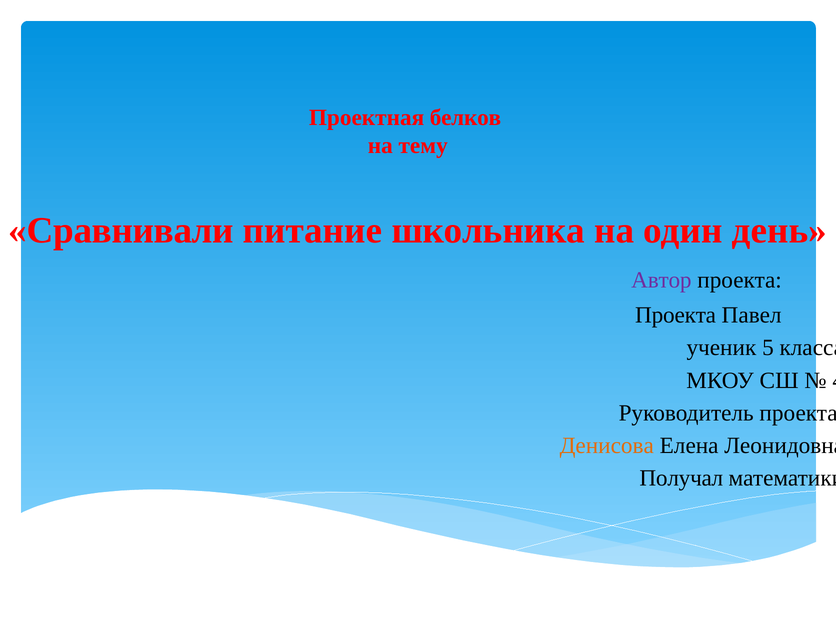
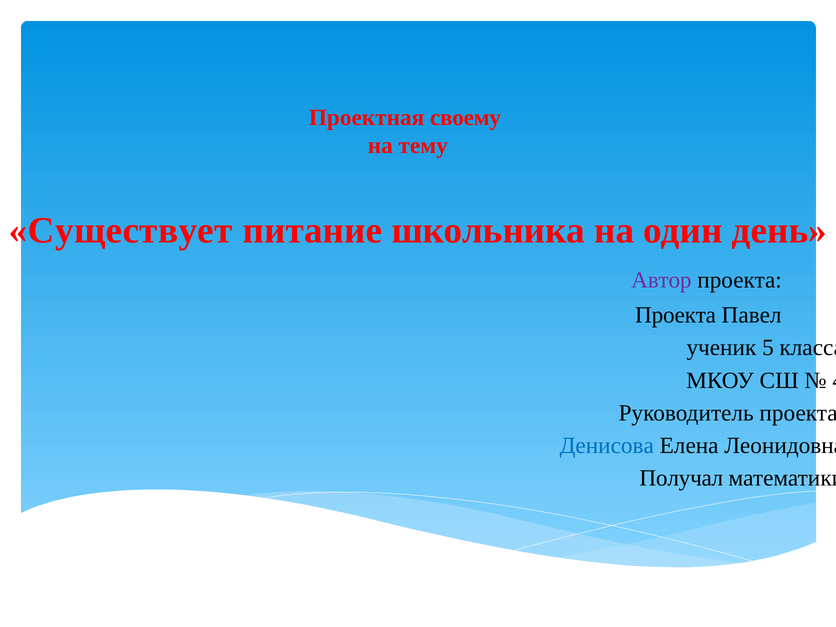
белков: белков -> своему (465, 118)
Сравнивали: Сравнивали -> Существует (121, 231)
Денисова colour: orange -> blue (607, 445)
